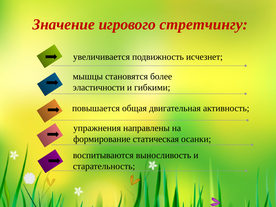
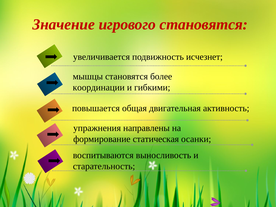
игрового стретчингу: стретчингу -> становятся (204, 24)
эластичности: эластичности -> координации (99, 87)
